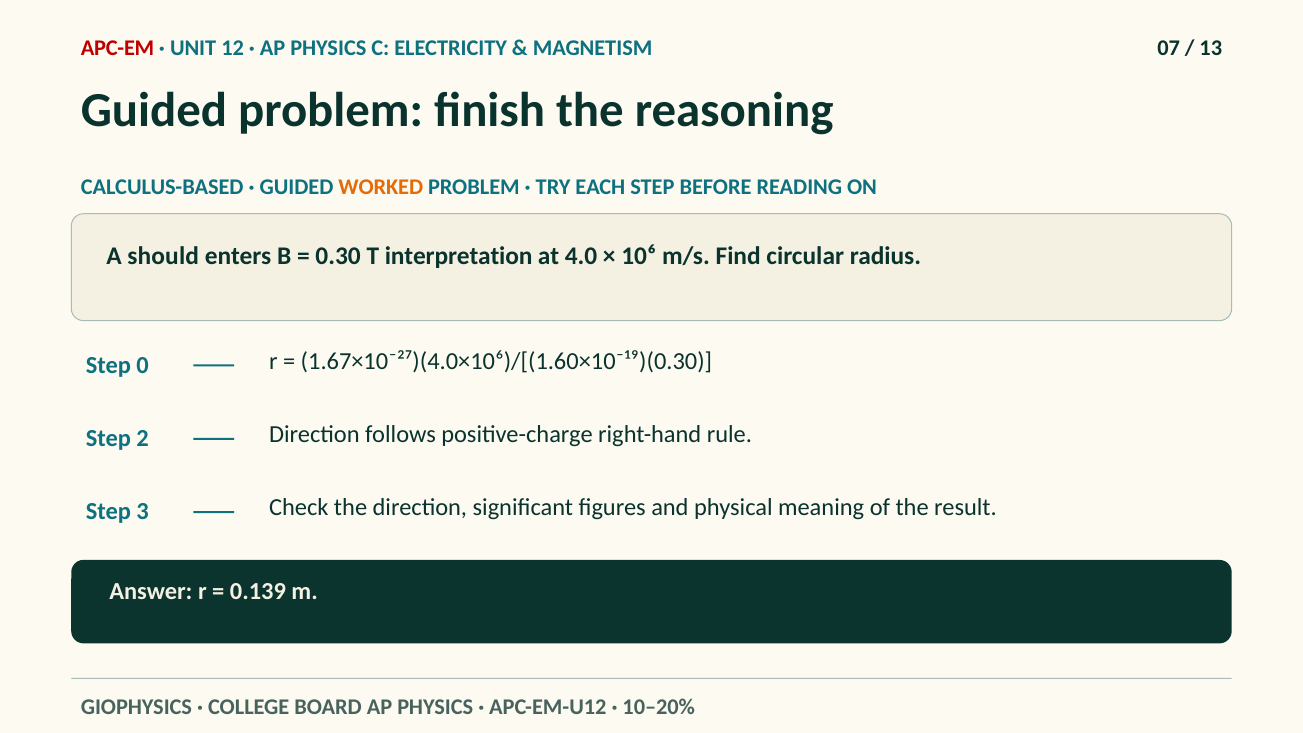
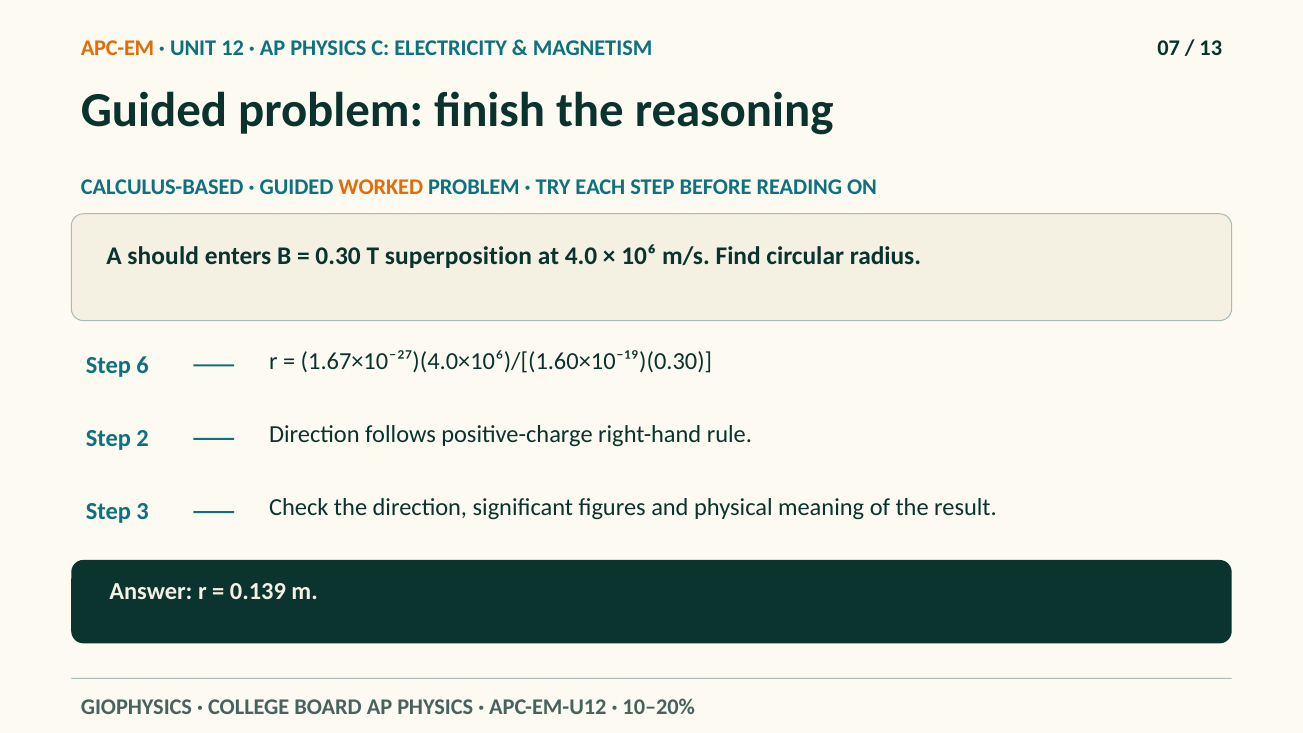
APC-EM colour: red -> orange (118, 48)
interpretation: interpretation -> superposition (458, 256)
0: 0 -> 6 (143, 365)
